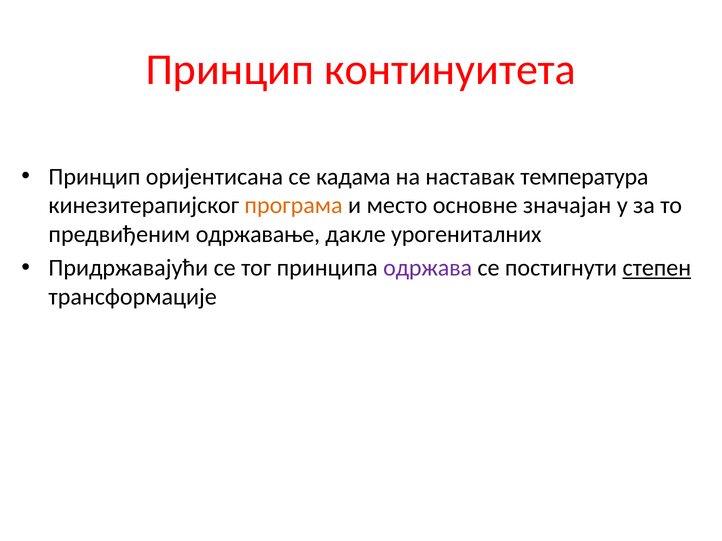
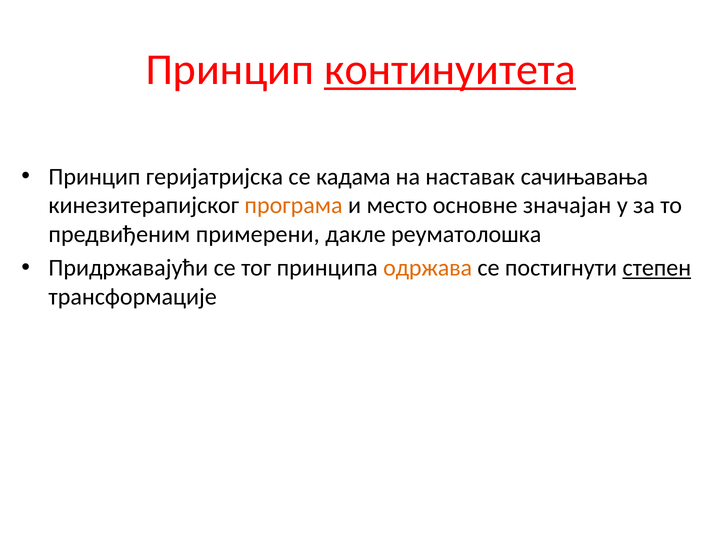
континуитета underline: none -> present (450, 70)
оријентисана: оријентисана -> геријатријска (214, 177)
температура: температура -> сачињавања (584, 177)
одржавање: одржавање -> примерени (258, 235)
урогениталних: урогениталних -> реуматолошка (466, 235)
одржава colour: purple -> orange (428, 268)
